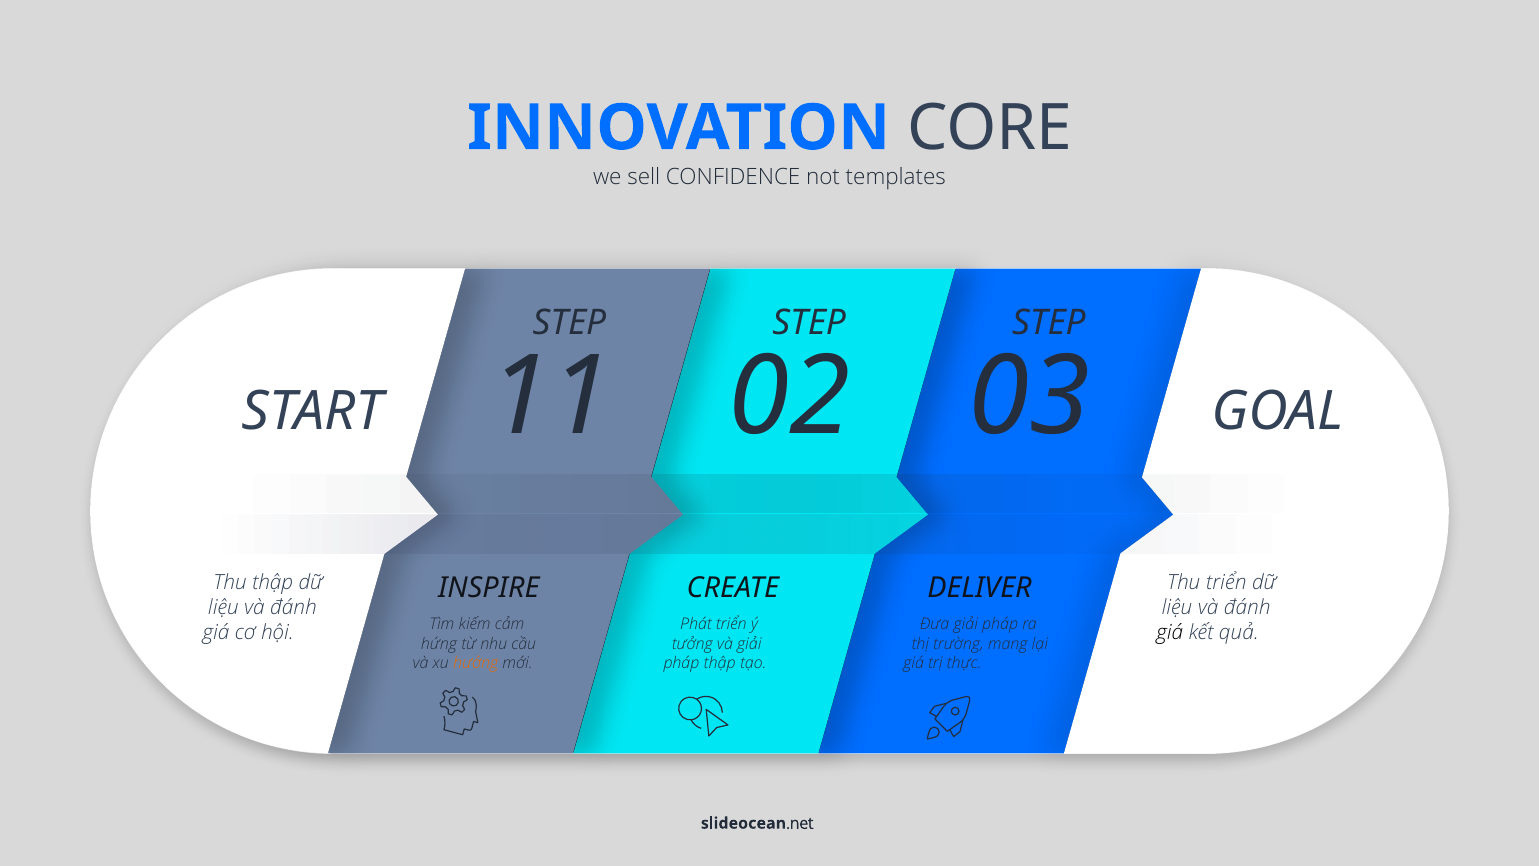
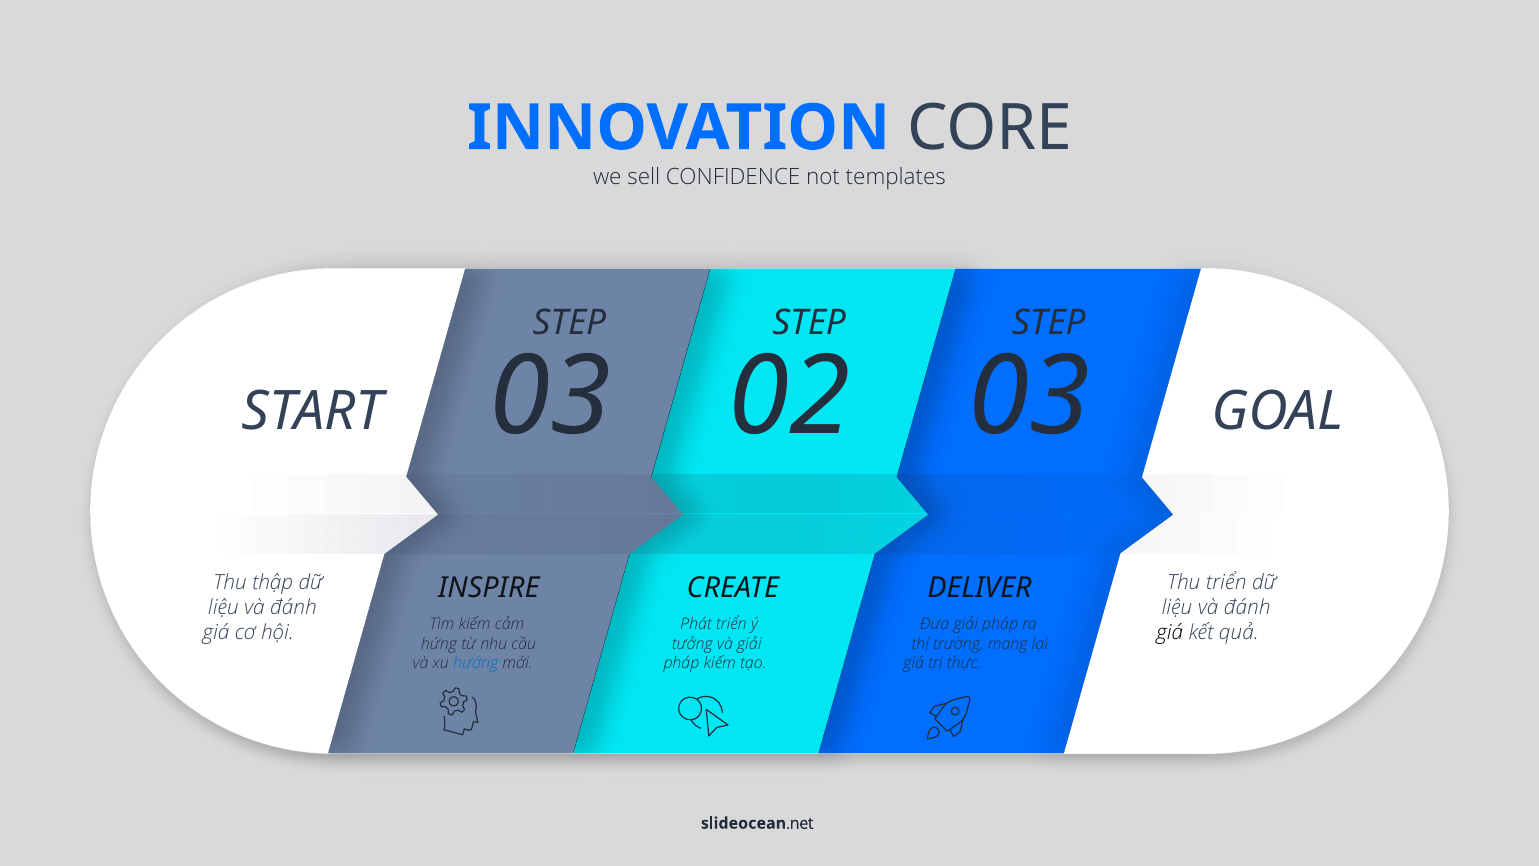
START 11: 11 -> 03 (550, 397)
hướng colour: orange -> blue (476, 663)
pháp thập: thập -> kiếm (720, 663)
